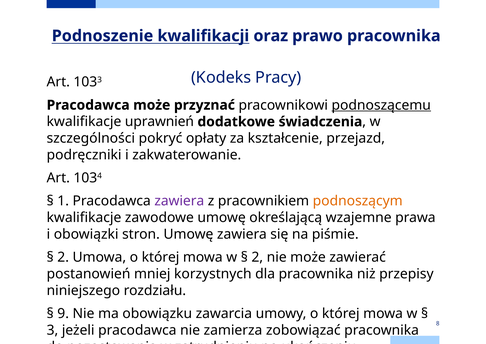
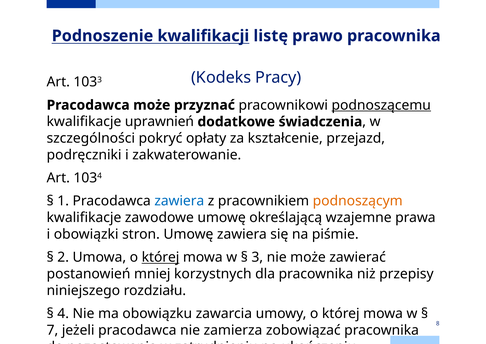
oraz: oraz -> listę (271, 36)
zawiera colour: purple -> blue (179, 201)
której underline: none -> present (161, 257)
2: 2 -> 3 (257, 257)
9: 9 -> 4 (63, 313)
3: 3 -> 7 (52, 330)
